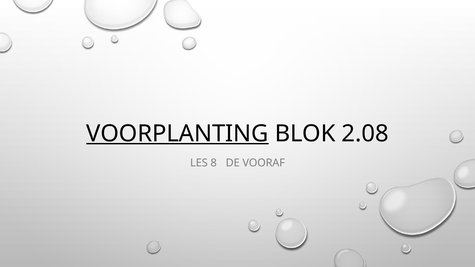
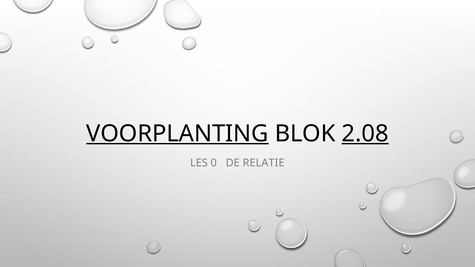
2.08 underline: none -> present (365, 134)
8: 8 -> 0 (214, 163)
VOORAF: VOORAF -> RELATIE (264, 163)
